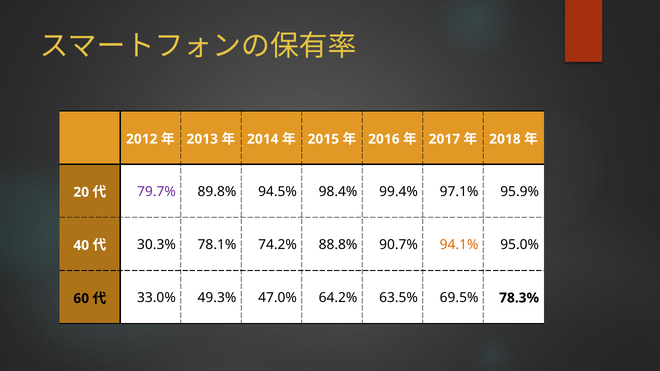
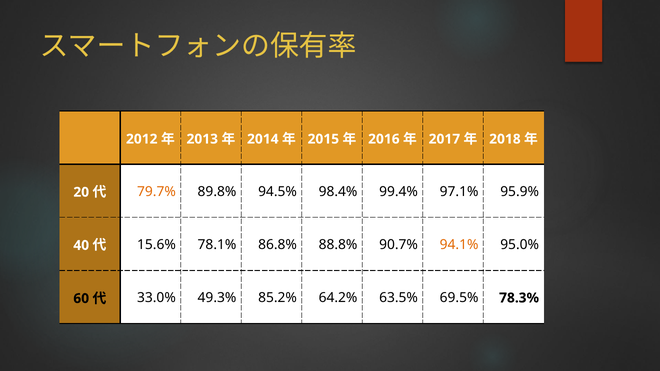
79.7% colour: purple -> orange (156, 192)
30.3%: 30.3% -> 15.6% (156, 245)
74.2%: 74.2% -> 86.8% (278, 245)
47.0%: 47.0% -> 85.2% (278, 298)
